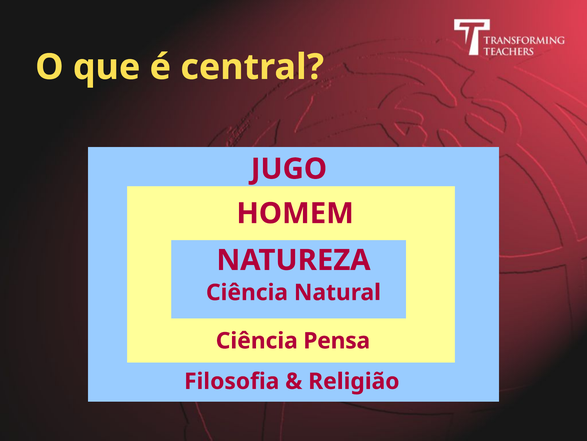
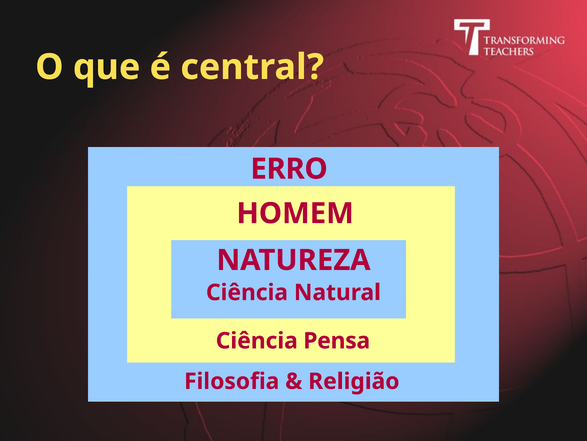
JUGO: JUGO -> ERRO (289, 169)
